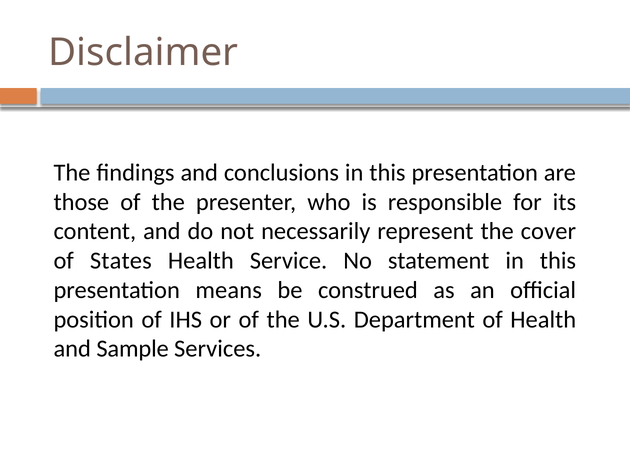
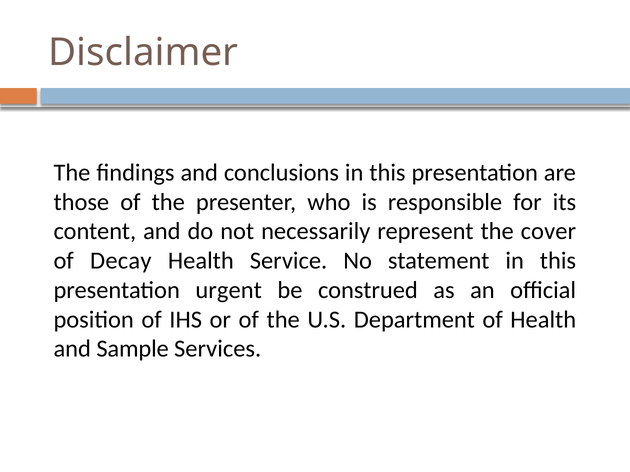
States: States -> Decay (121, 261)
means: means -> urgent (229, 290)
